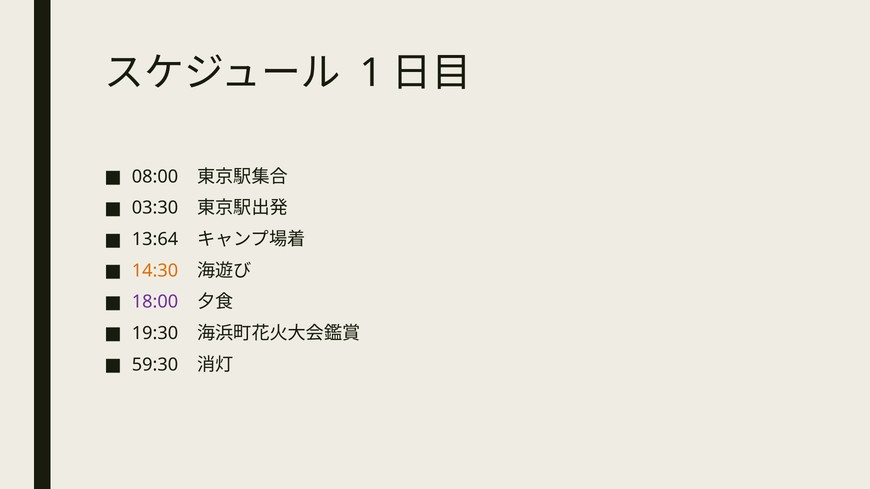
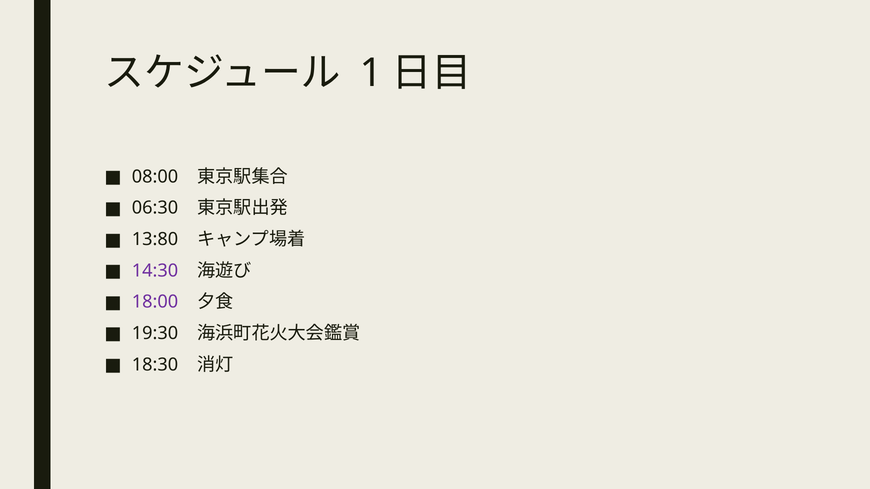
03:30: 03:30 -> 06:30 (155, 208)
13:64: 13:64 -> 13:80 (155, 239)
14:30 colour: orange -> purple (155, 271)
59:30: 59:30 -> 18:30 (155, 365)
